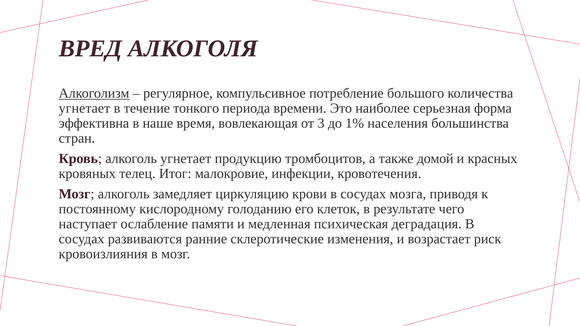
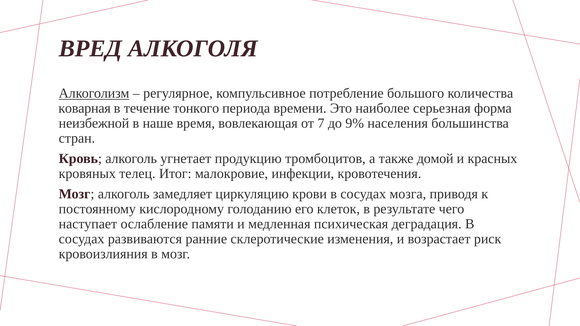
угнетает: угнетает -> коварная (85, 108)
эффективна: эффективна -> неизбежной (94, 123)
3: 3 -> 7 (321, 123)
1%: 1% -> 9% (355, 123)
